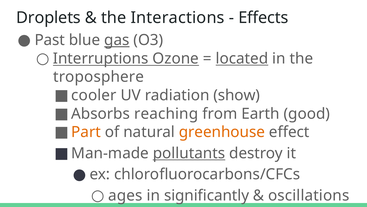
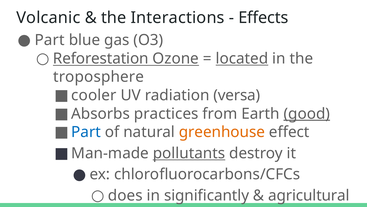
Droplets: Droplets -> Volcanic (48, 18)
Past: Past -> Part (50, 40)
gas underline: present -> none (117, 40)
Interruptions: Interruptions -> Reforestation (101, 58)
show: show -> versa (237, 95)
reaching: reaching -> practices (166, 113)
good underline: none -> present (307, 113)
Part colour: orange -> blue (86, 132)
ages: ages -> does (125, 195)
oscillations: oscillations -> agricultural (309, 195)
